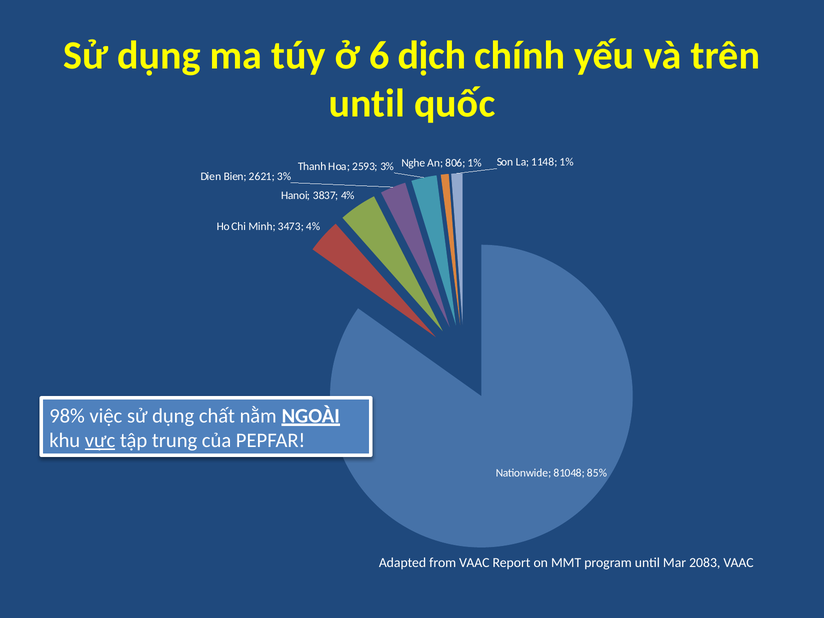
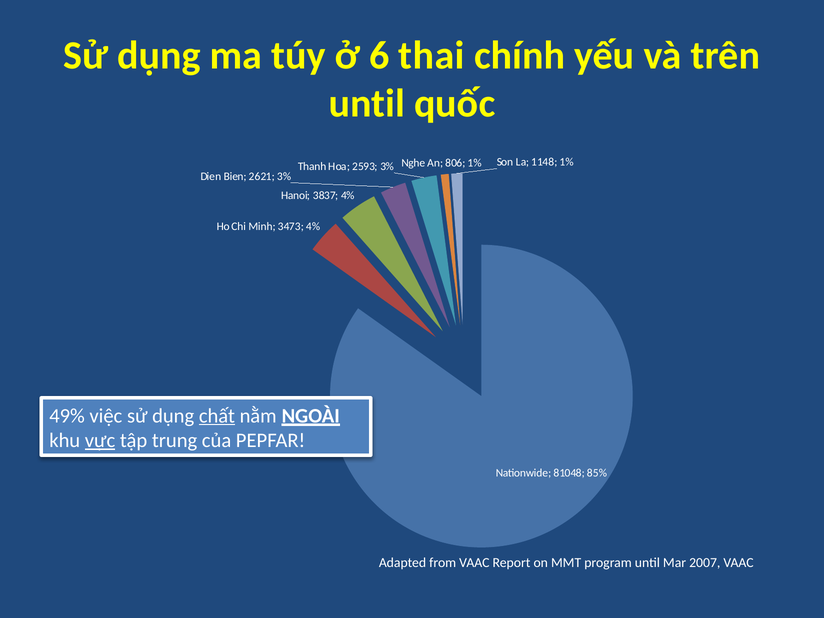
dịch: dịch -> thai (432, 56)
98%: 98% -> 49% (67, 416)
chất underline: none -> present (217, 416)
2083: 2083 -> 2007 (705, 563)
